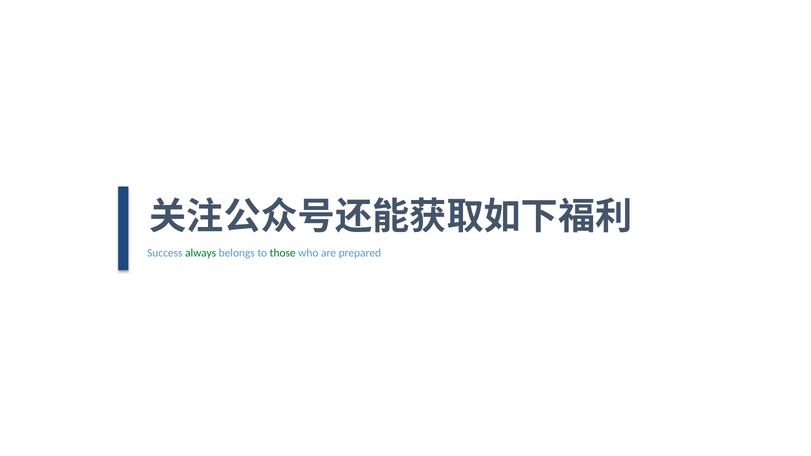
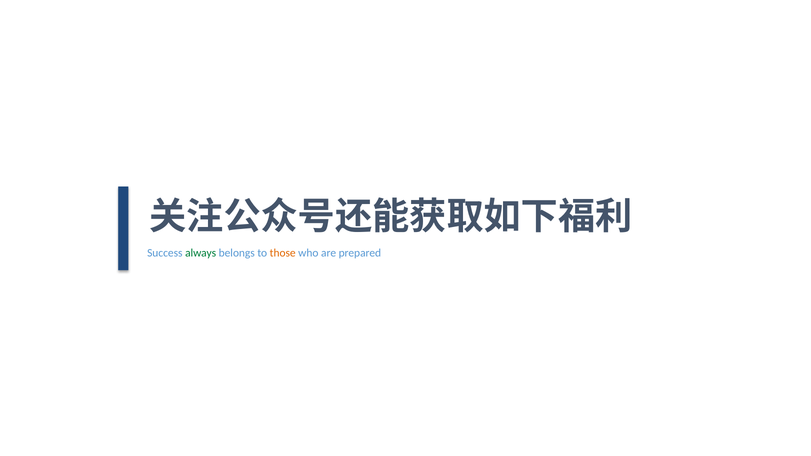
those colour: green -> orange (283, 253)
